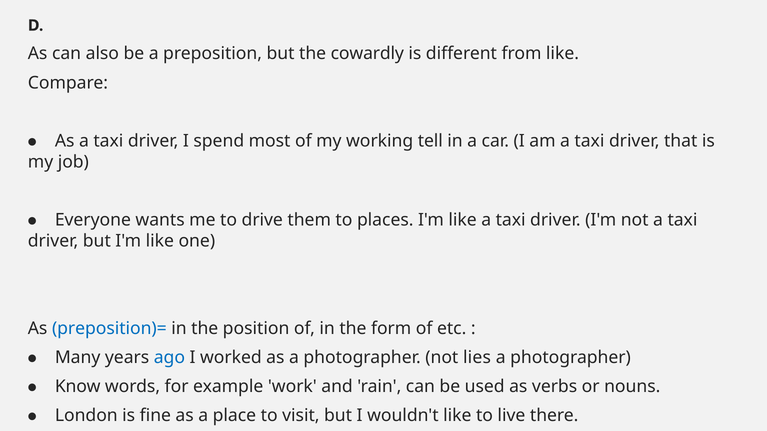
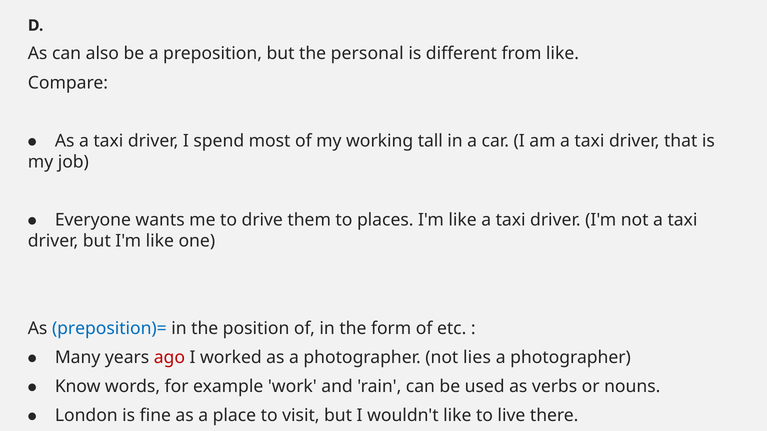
cowardly: cowardly -> personal (367, 54)
tell: tell -> tall (430, 141)
ago colour: blue -> red (169, 358)
